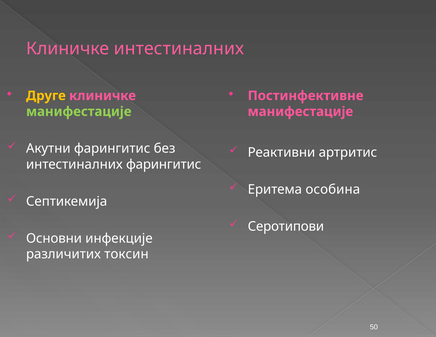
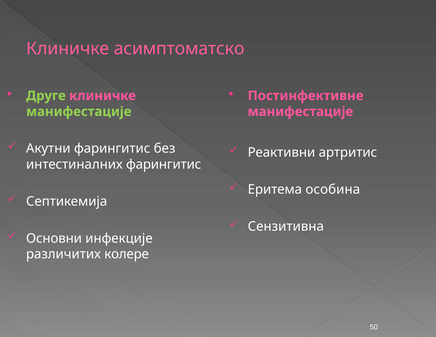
Клиничке интестиналних: интестиналних -> асимптоматско (179, 49)
Друге colour: yellow -> light green (46, 96)
Серотипови: Серотипови -> Сензитивна (286, 226)
токсин: токсин -> колере (127, 254)
